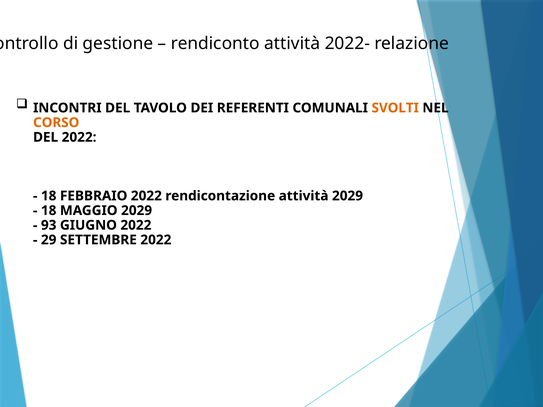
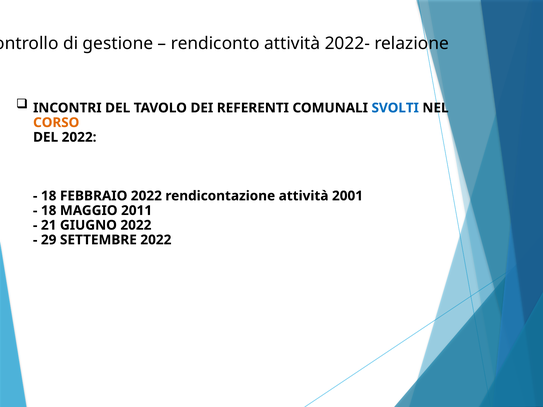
SVOLTI colour: orange -> blue (395, 108)
attività 2029: 2029 -> 2001 (347, 196)
MAGGIO 2029: 2029 -> 2011 (137, 211)
93: 93 -> 21 (49, 225)
